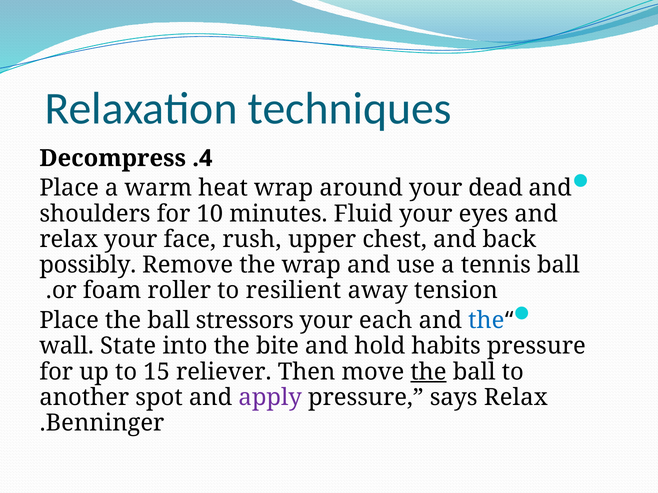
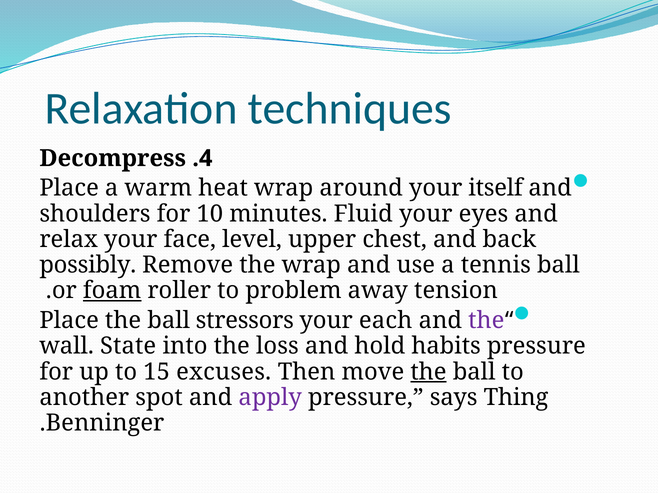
dead: dead -> itself (496, 188)
rush: rush -> level (252, 240)
foam underline: none -> present (112, 291)
resilient: resilient -> problem (294, 291)
the colour: blue -> purple (486, 321)
bite: bite -> loss (277, 346)
reliever: reliever -> excuses (224, 372)
says Relax: Relax -> Thing (516, 398)
